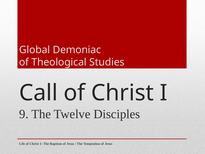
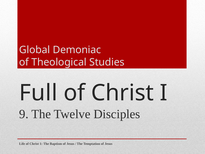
Call: Call -> Full (38, 93)
